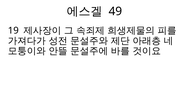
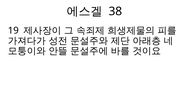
49: 49 -> 38 (115, 11)
